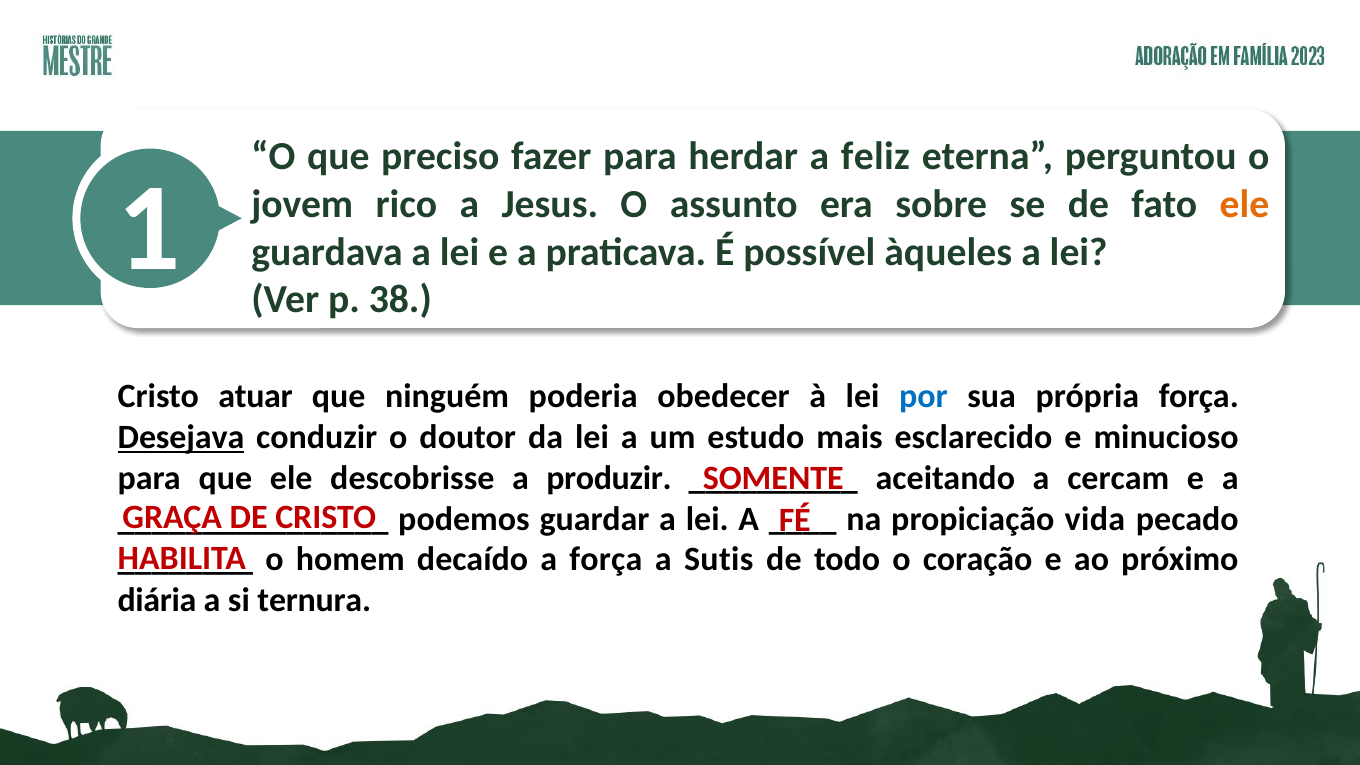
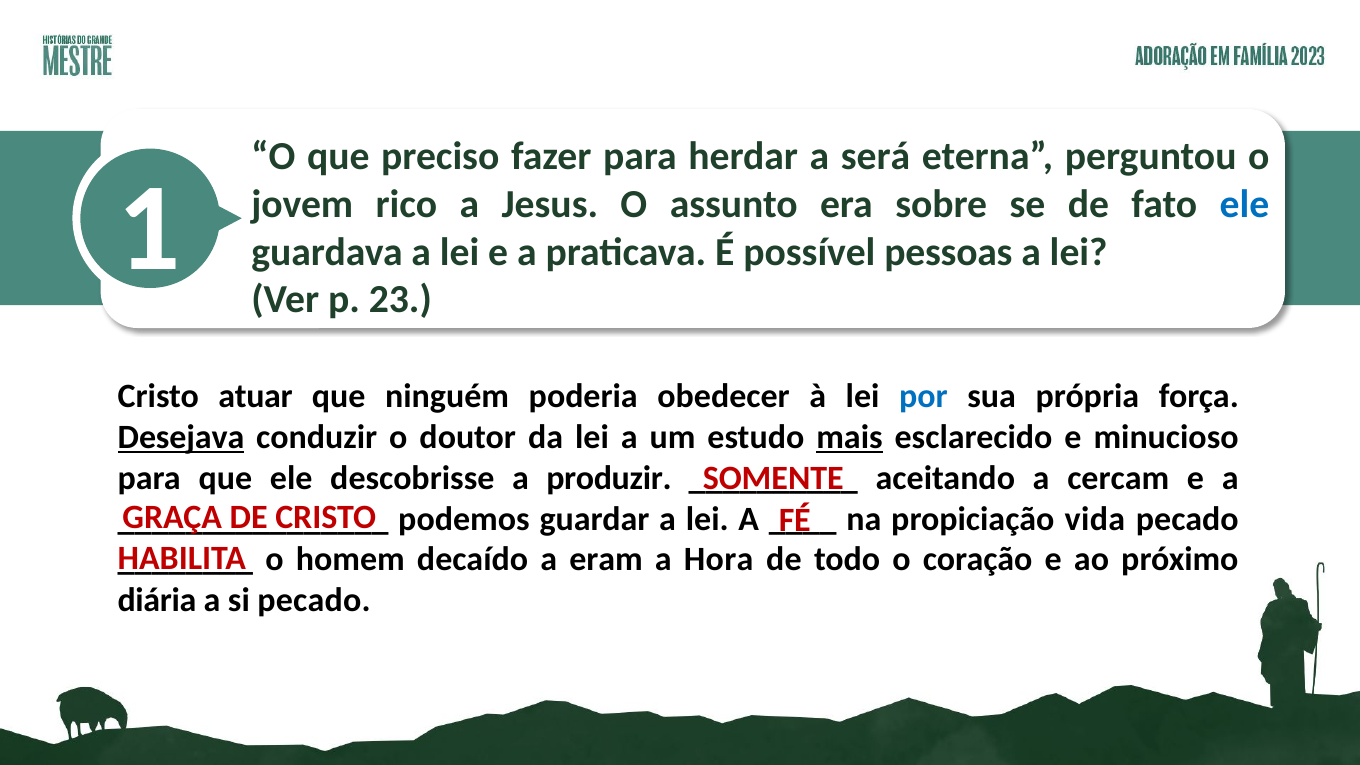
feliz: feliz -> será (876, 157)
ele colour: orange -> blue (1244, 204)
àqueles: àqueles -> pessoas (948, 252)
38: 38 -> 23 (400, 300)
mais underline: none -> present (849, 437)
a força: força -> eram (606, 560)
Sutis: Sutis -> Hora (719, 560)
si ternura: ternura -> pecado (314, 600)
